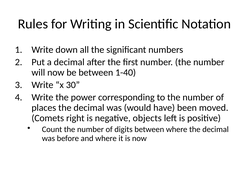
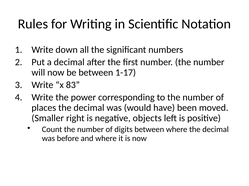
1-40: 1-40 -> 1-17 (126, 73)
30: 30 -> 83 (73, 85)
Comets: Comets -> Smaller (48, 119)
